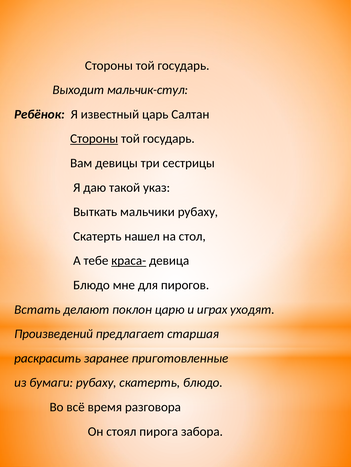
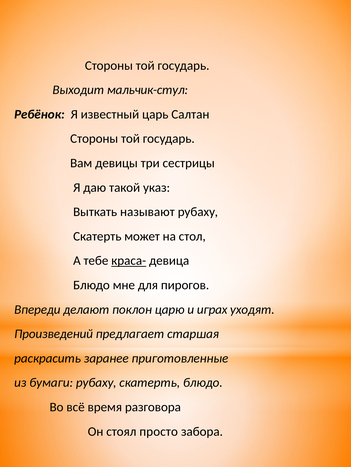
Стороны underline: present -> none (94, 139)
мальчики: мальчики -> называют (147, 212)
нашел: нашел -> может (142, 237)
Встать: Встать -> Впереди (37, 310)
пирога: пирога -> просто (159, 432)
